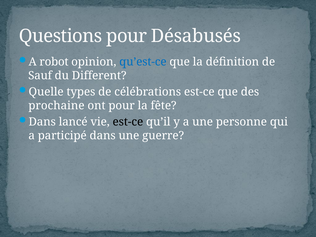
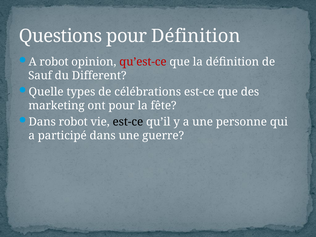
pour Désabusés: Désabusés -> Définition (196, 36)
qu’est-ce colour: blue -> red (143, 62)
prochaine: prochaine -> marketing (57, 106)
Dans lancé: lancé -> robot (73, 122)
